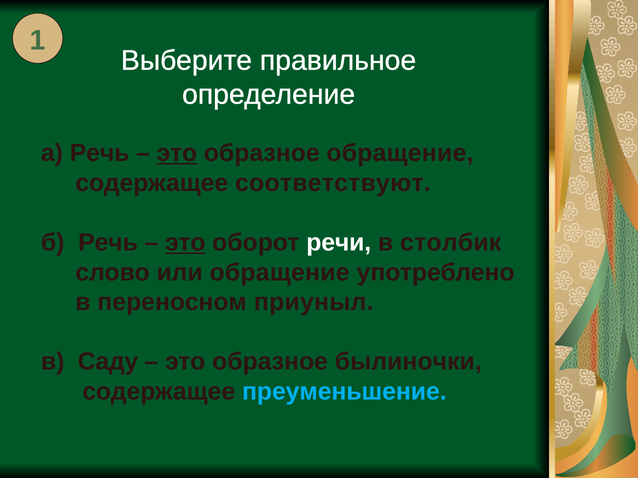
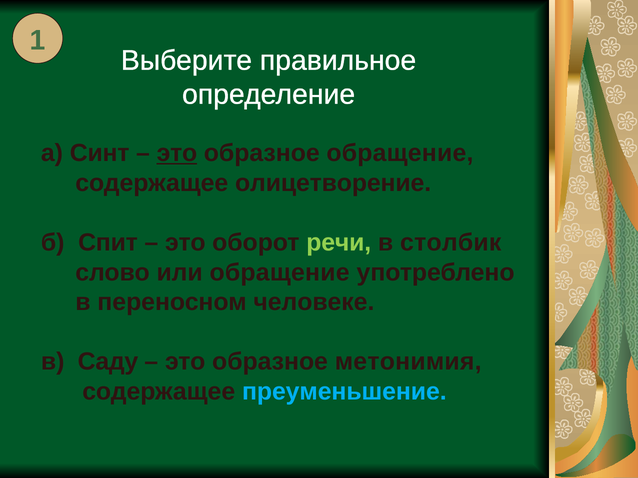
а Речь: Речь -> Синт (100, 153)
соответствуют: соответствуют -> олицетворение (333, 183)
б Речь: Речь -> Спит (108, 243)
это underline: present -> none (185, 243)
речи colour: white -> light green (339, 243)
приуныл: приуныл -> человеке (314, 302)
былиночки: былиночки -> метонимия (408, 362)
